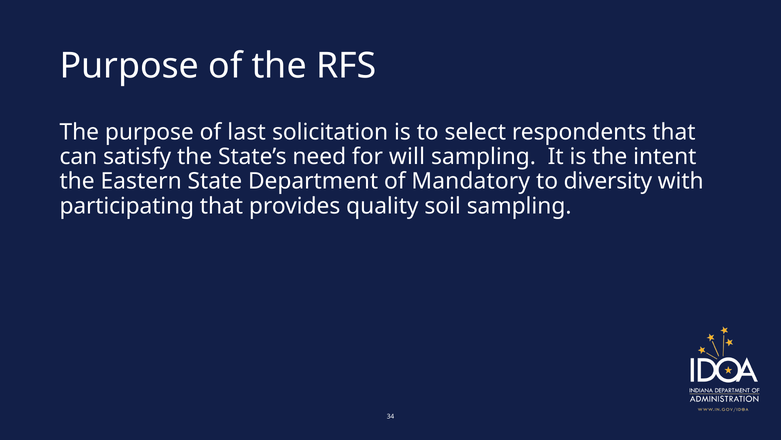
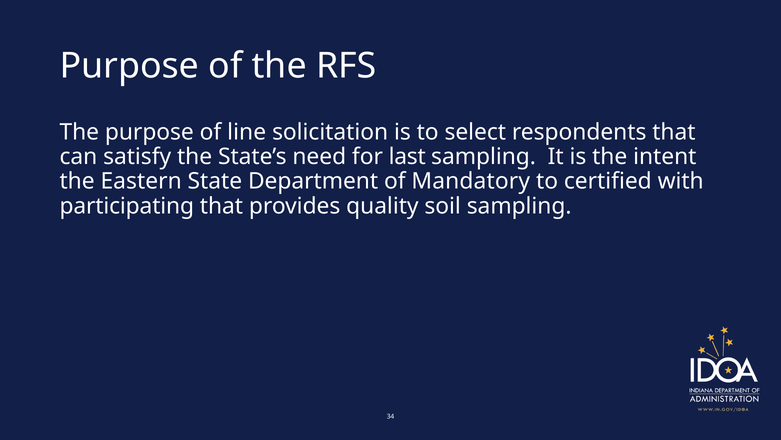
last: last -> line (247, 132)
will: will -> last (407, 157)
diversity: diversity -> certified (608, 181)
